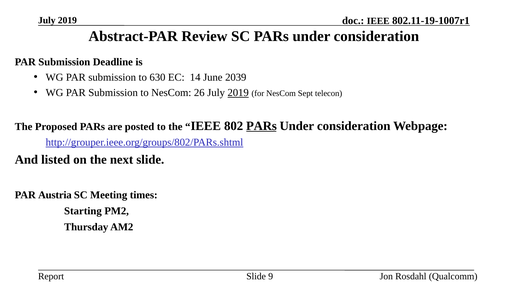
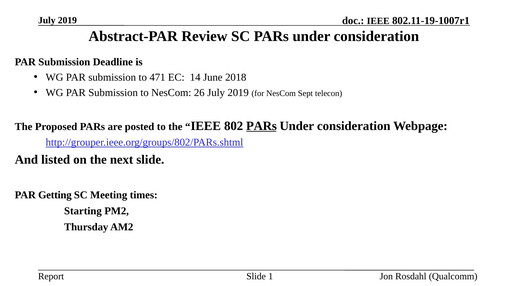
630: 630 -> 471 (158, 77)
2039: 2039 -> 2018 (236, 77)
2019 underline: present -> none (238, 93)
Austria: Austria -> Getting (55, 195)
9: 9 -> 1 (271, 276)
